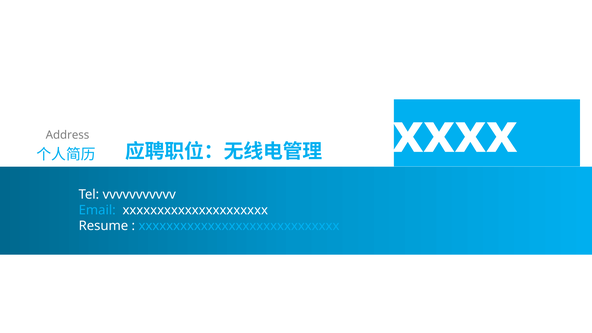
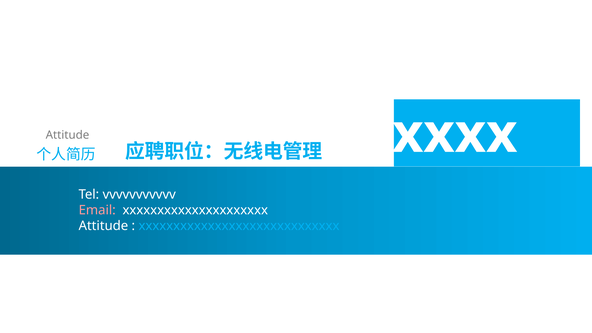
Address: Address -> Attitude (67, 135)
Email colour: light blue -> pink (97, 210)
Resume: Resume -> Attitude (103, 226)
